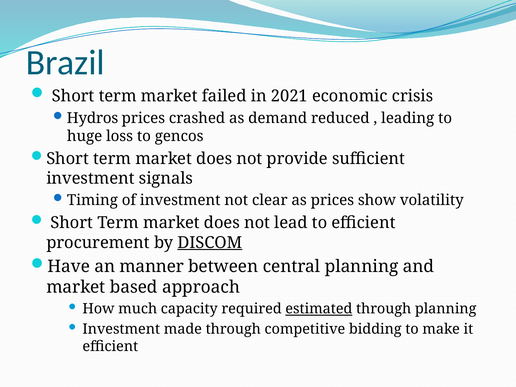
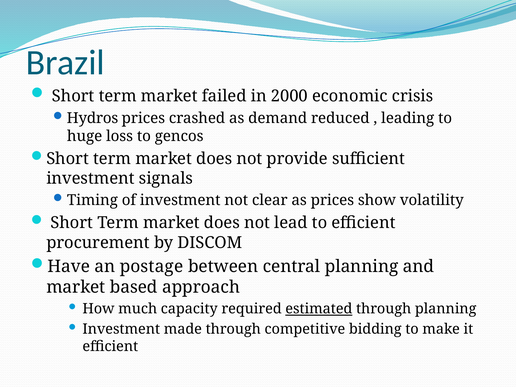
2021: 2021 -> 2000 (289, 96)
DISCOM underline: present -> none (210, 243)
manner: manner -> postage (152, 267)
